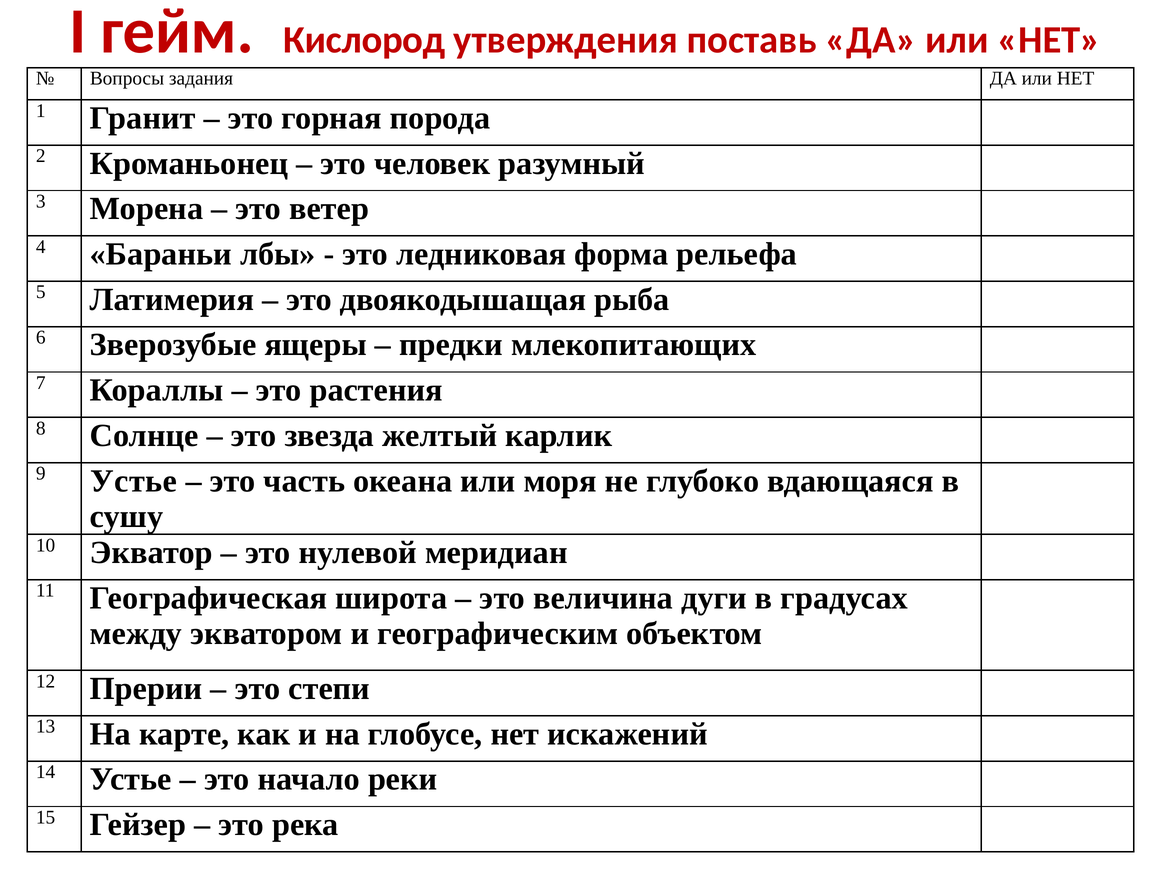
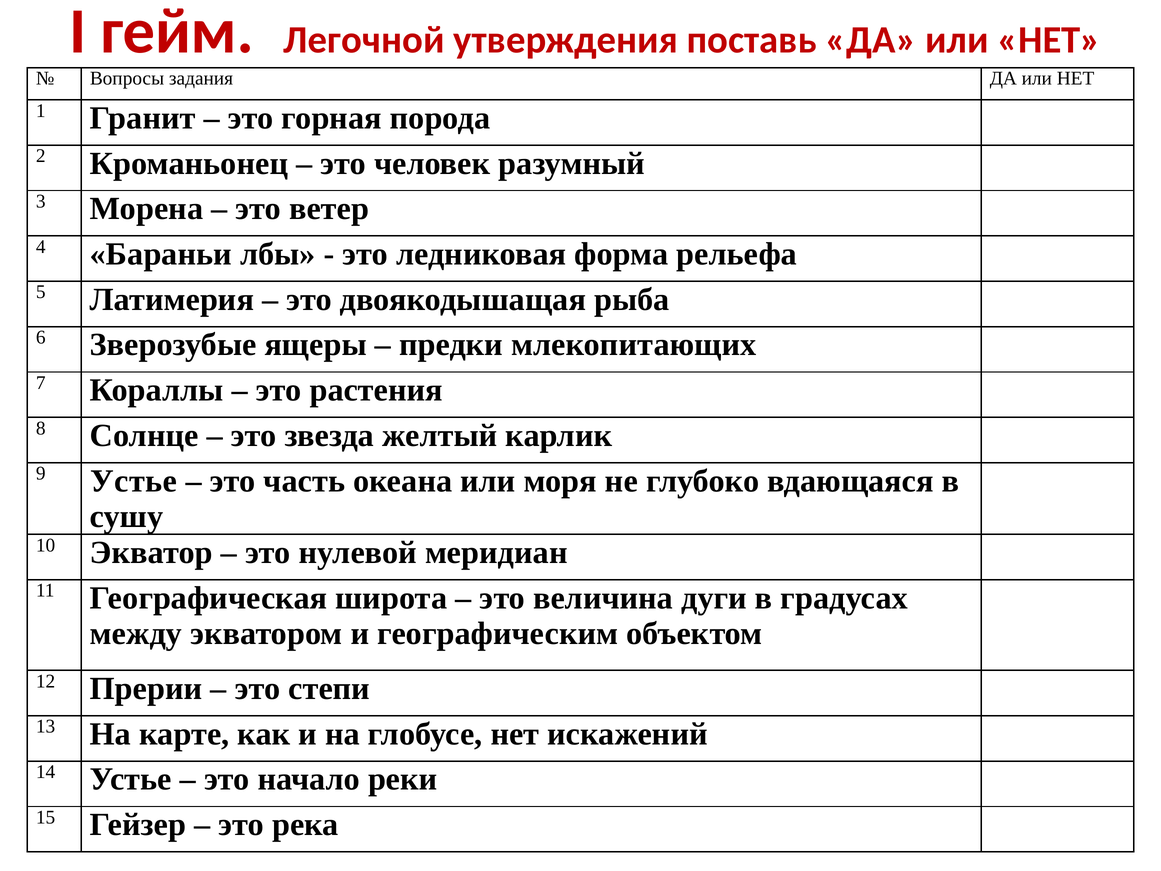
Кислород: Кислород -> Легочной (364, 40)
